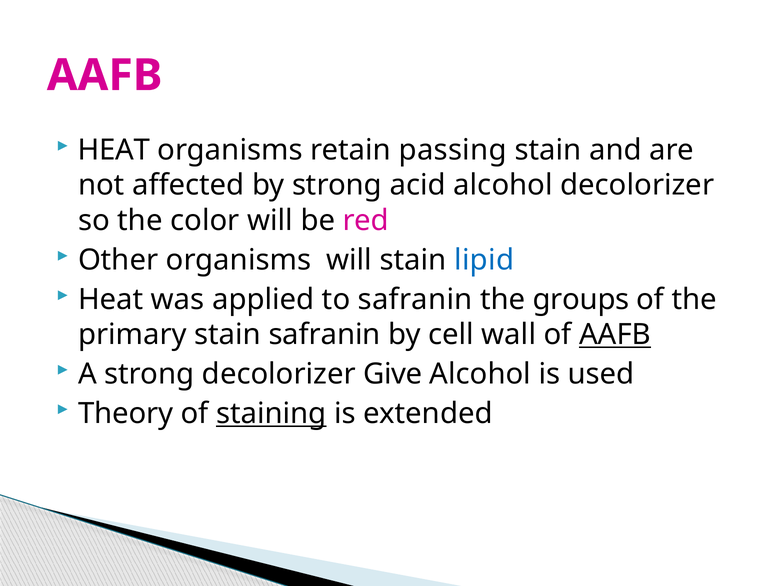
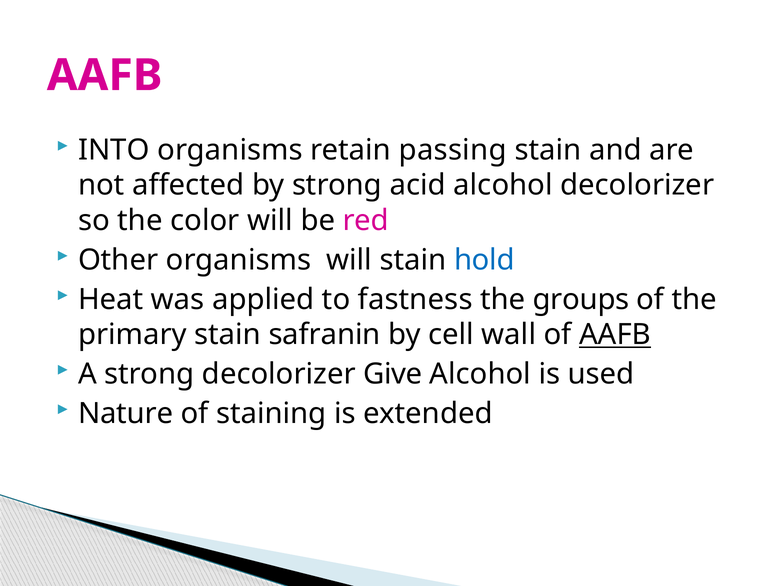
HEAT: HEAT -> INTO (114, 150)
lipid: lipid -> hold (484, 260)
to safranin: safranin -> fastness (415, 300)
Theory: Theory -> Nature (126, 414)
staining underline: present -> none (271, 414)
